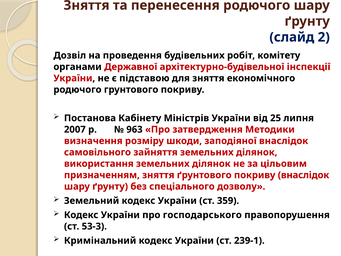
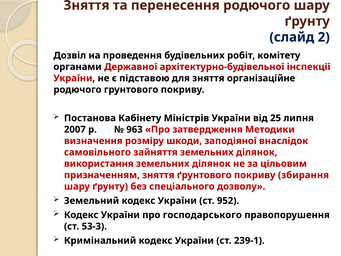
економічного: економічного -> організаційне (261, 78)
покриву внаслідок: внаслідок -> збирання (303, 175)
359: 359 -> 952 (228, 201)
